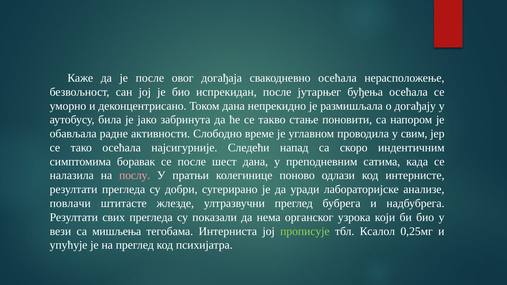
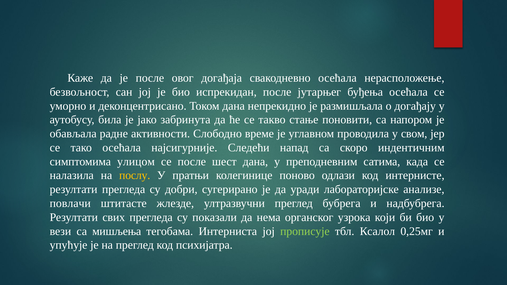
свим: свим -> свом (414, 134)
боравак: боравак -> улицом (136, 162)
послу colour: pink -> yellow (135, 176)
